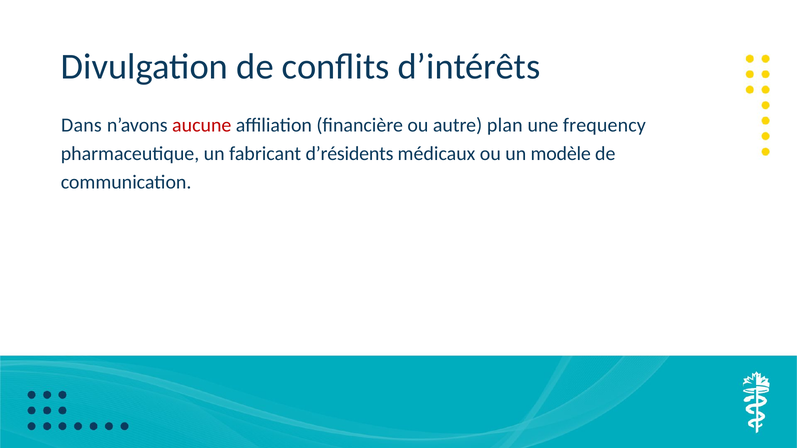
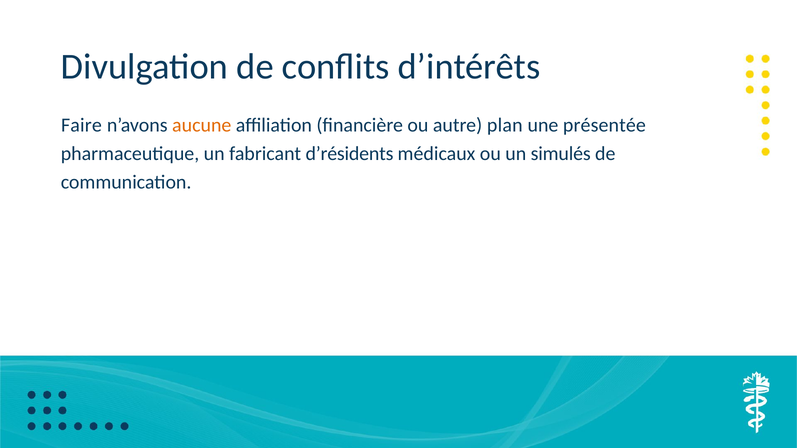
Dans: Dans -> Faire (81, 125)
aucune colour: red -> orange (202, 125)
frequency: frequency -> présentée (604, 125)
modèle: modèle -> simulés (561, 154)
